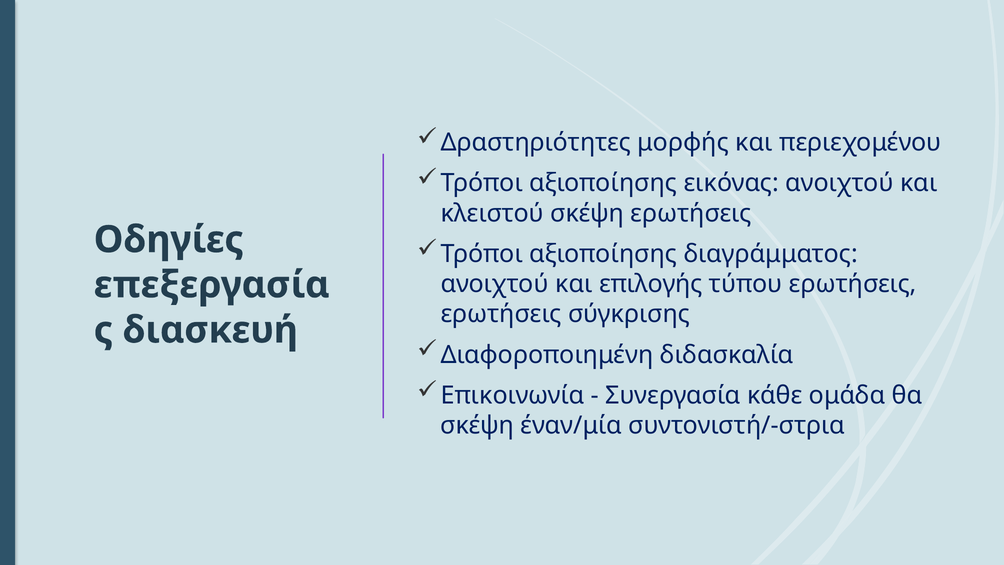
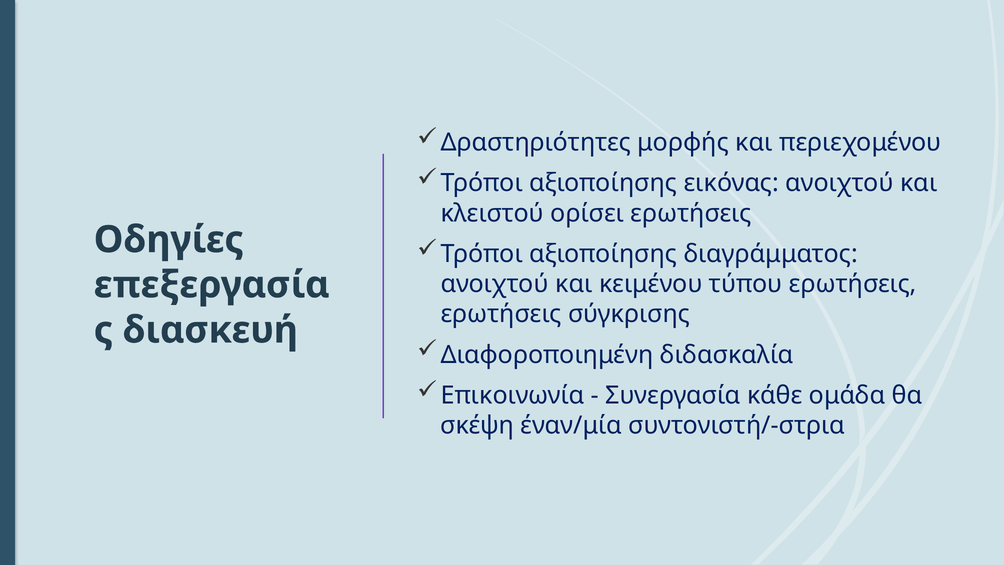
κλειστού σκέψη: σκέψη -> ορίσει (587, 213)
επιλογής: επιλογής -> κειμένου (651, 284)
